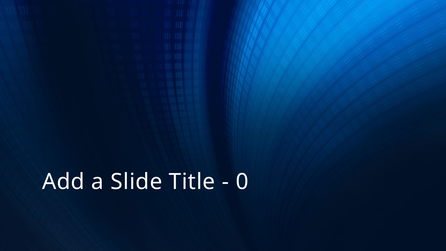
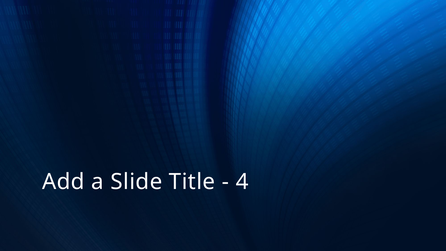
0: 0 -> 4 (242, 182)
